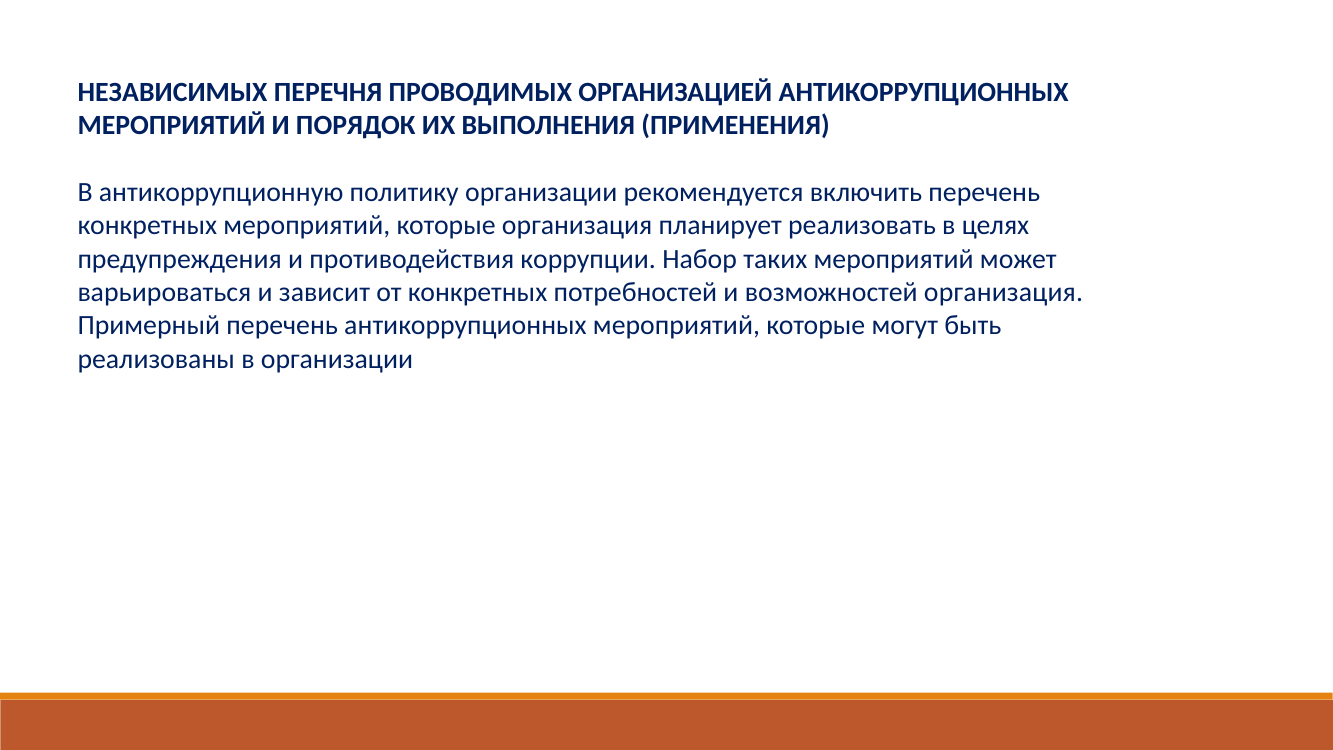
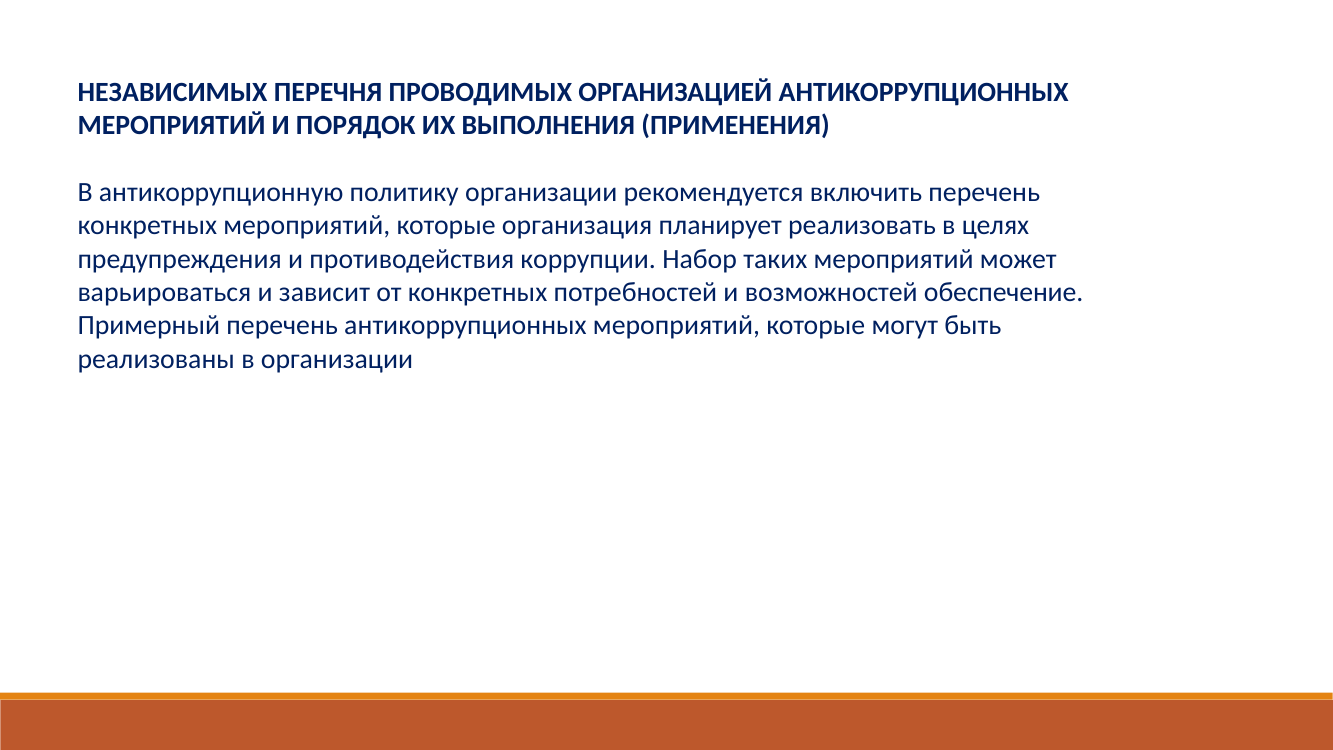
возможностей организация: организация -> обеспечение (1004, 292)
